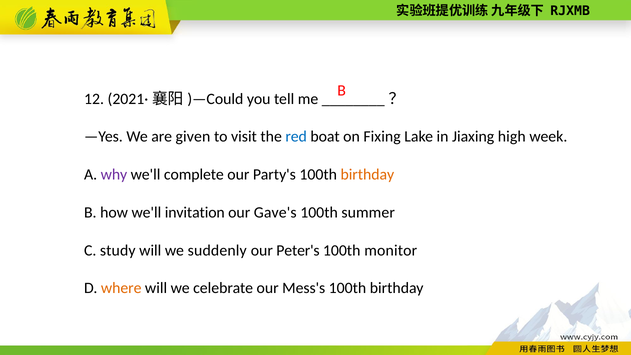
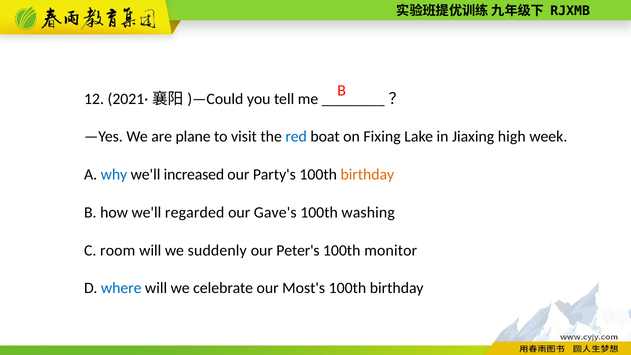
given: given -> plane (193, 137)
why colour: purple -> blue (114, 175)
complete: complete -> increased (194, 175)
invitation: invitation -> regarded (195, 212)
summer: summer -> washing (368, 212)
study: study -> room (118, 250)
where colour: orange -> blue (121, 288)
Mess's: Mess's -> Most's (304, 288)
